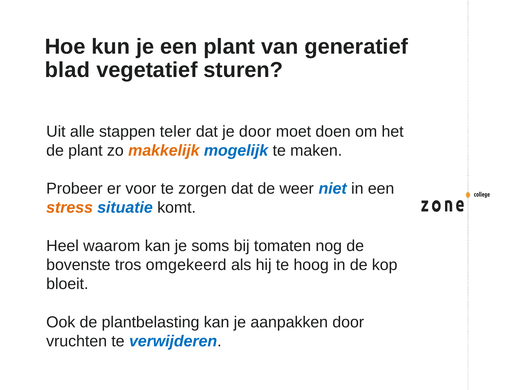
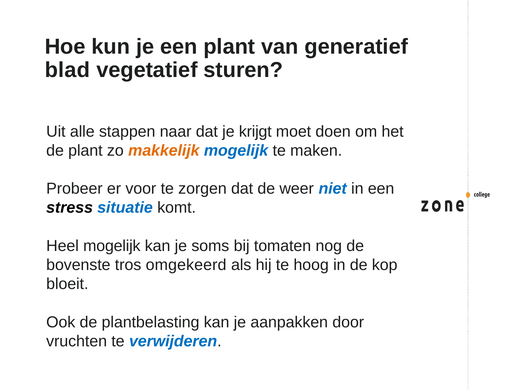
teler: teler -> naar (176, 132)
je door: door -> krijgt (255, 132)
stress colour: orange -> black (70, 208)
Heel waarom: waarom -> mogelijk (112, 246)
